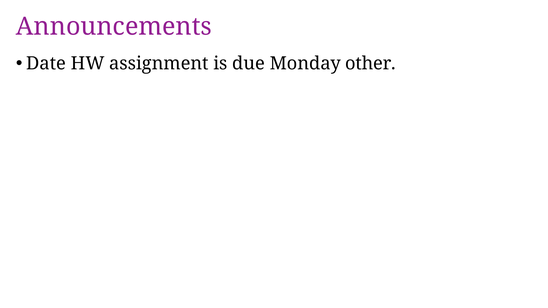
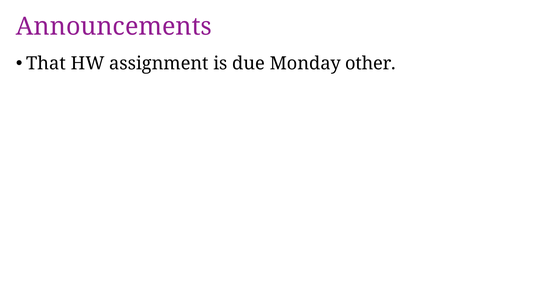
Date: Date -> That (46, 63)
